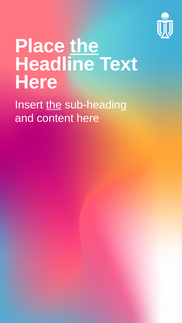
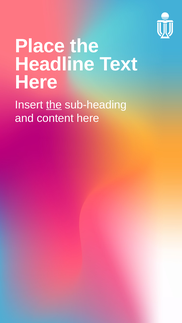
the underline: present -> none (84, 46)
